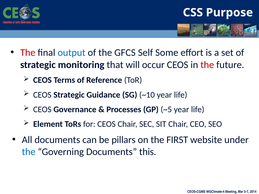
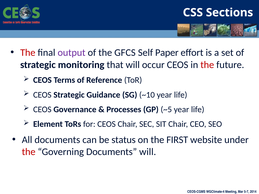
Purpose: Purpose -> Sections (230, 13)
output colour: blue -> purple (72, 53)
Some: Some -> Paper (167, 53)
pillars: pillars -> status (124, 140)
the colour: blue -> red (29, 152)
Documents this: this -> will (148, 152)
